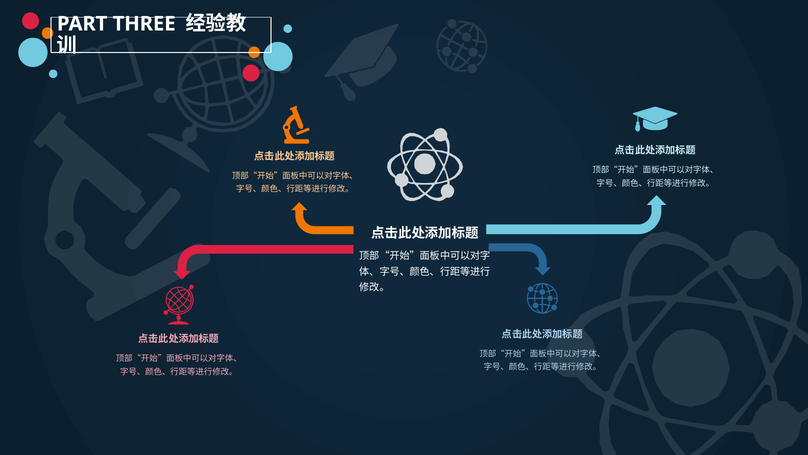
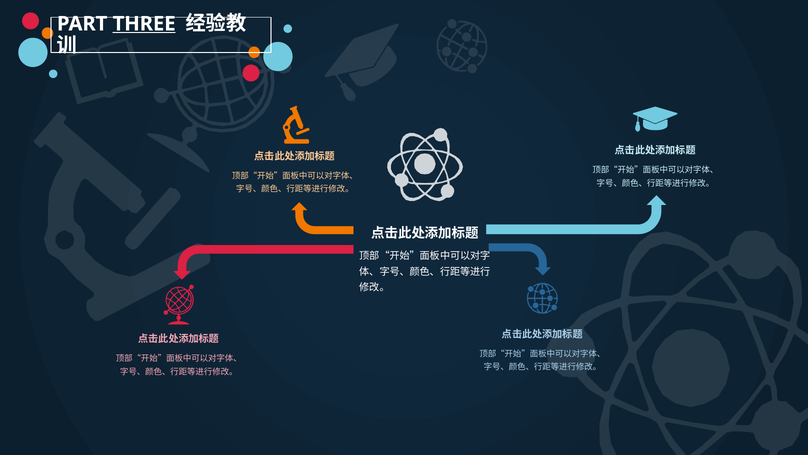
THREE underline: none -> present (144, 24)
